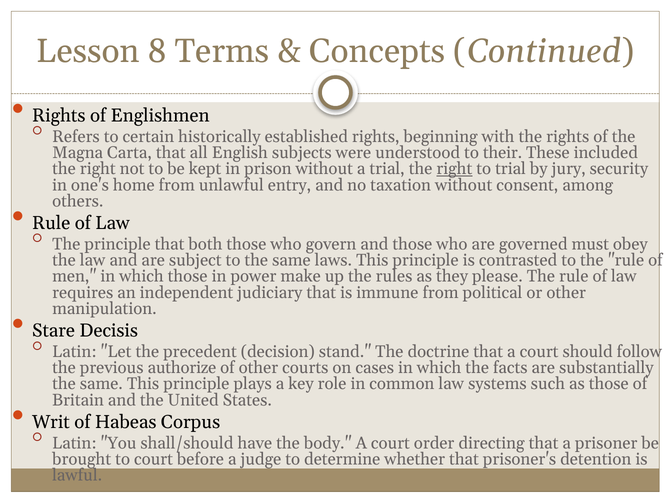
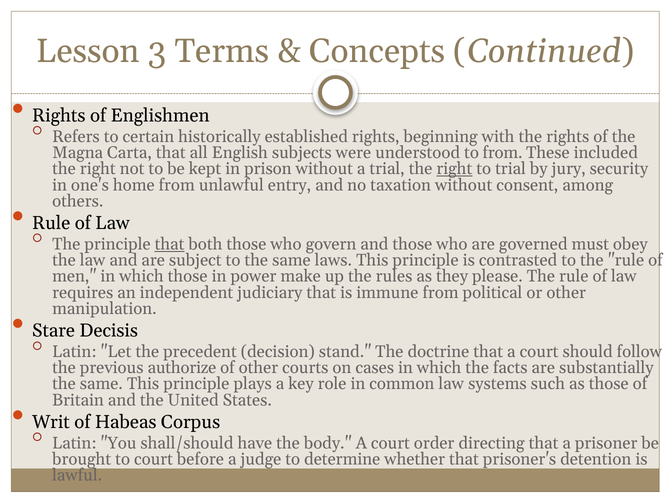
8: 8 -> 3 (157, 51)
to their: their -> from (503, 153)
that underline: none -> present (170, 244)
